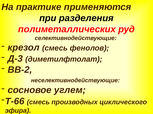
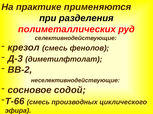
углем: углем -> содой (70, 91)
